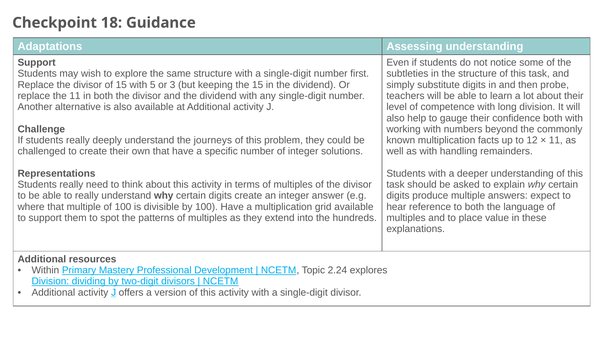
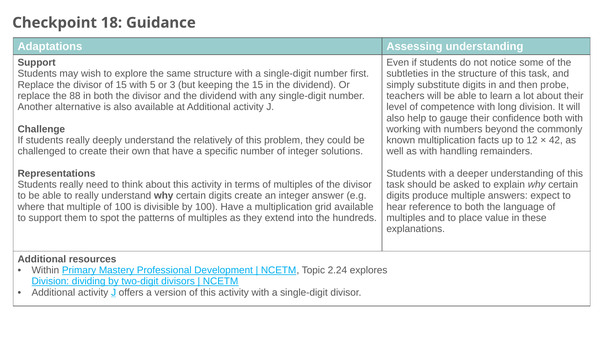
the 11: 11 -> 88 (75, 96)
journeys: journeys -> relatively (213, 140)
11: 11 -> 42 (556, 140)
